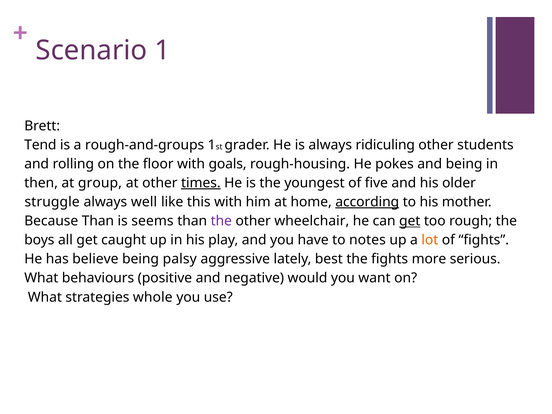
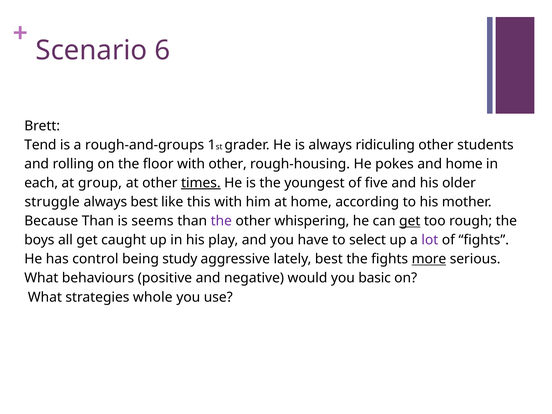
Scenario 1: 1 -> 6 (162, 50)
with goals: goals -> other (228, 164)
and being: being -> home (464, 164)
then: then -> each (41, 183)
always well: well -> best (144, 202)
according underline: present -> none (367, 202)
wheelchair: wheelchair -> whispering (312, 221)
notes: notes -> select (368, 240)
lot colour: orange -> purple (430, 240)
believe: believe -> control (95, 259)
palsy: palsy -> study (180, 259)
more underline: none -> present (429, 259)
want: want -> basic (375, 278)
